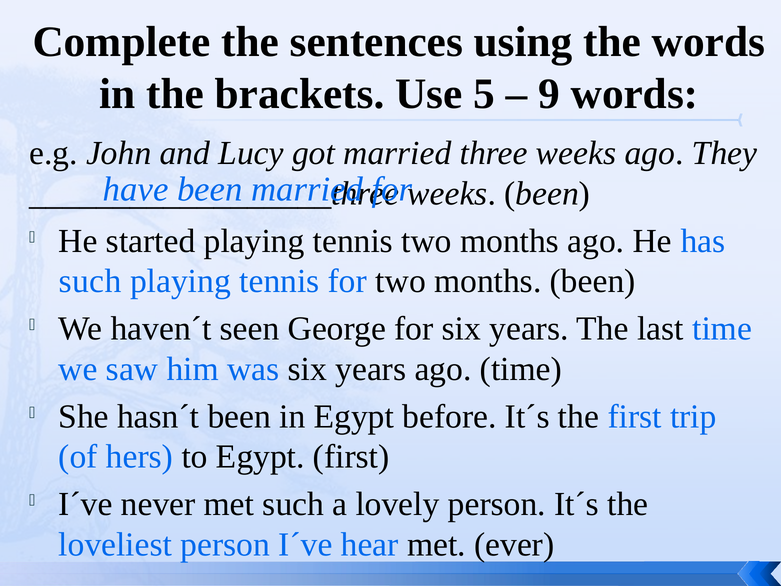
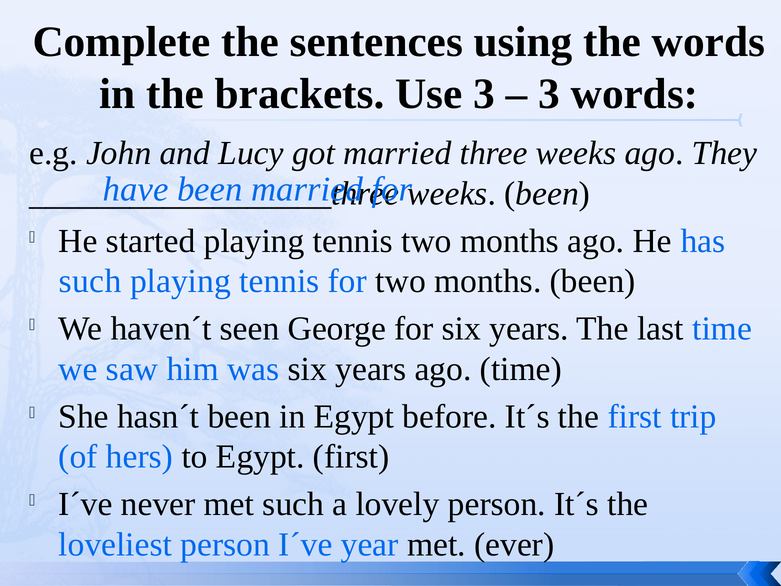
Use 5: 5 -> 3 (484, 94)
9: 9 -> 3 (549, 94)
hear: hear -> year (370, 544)
